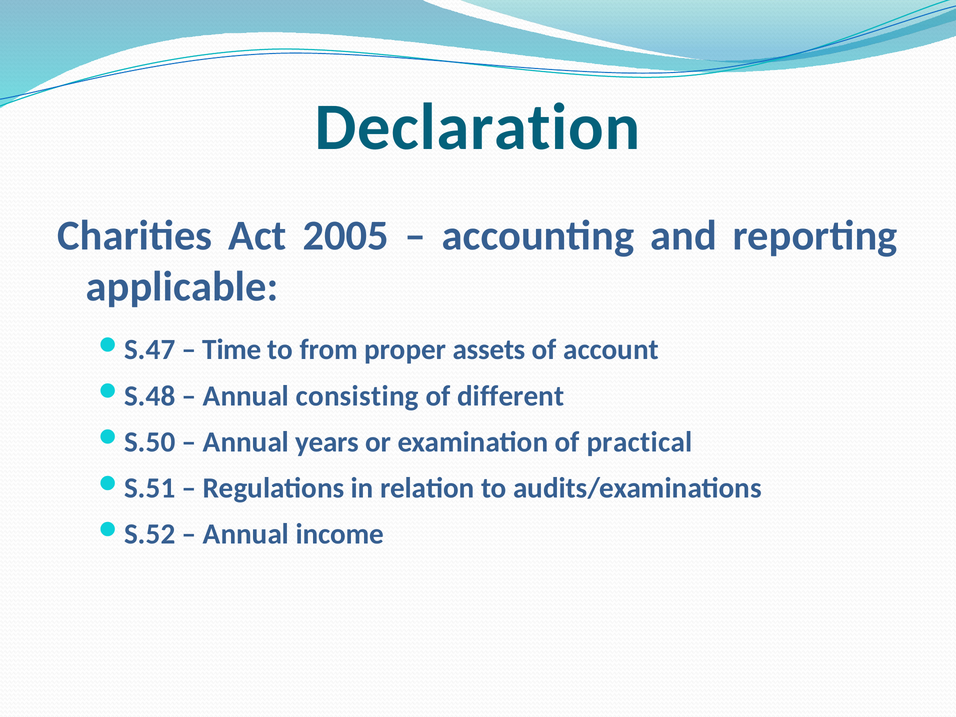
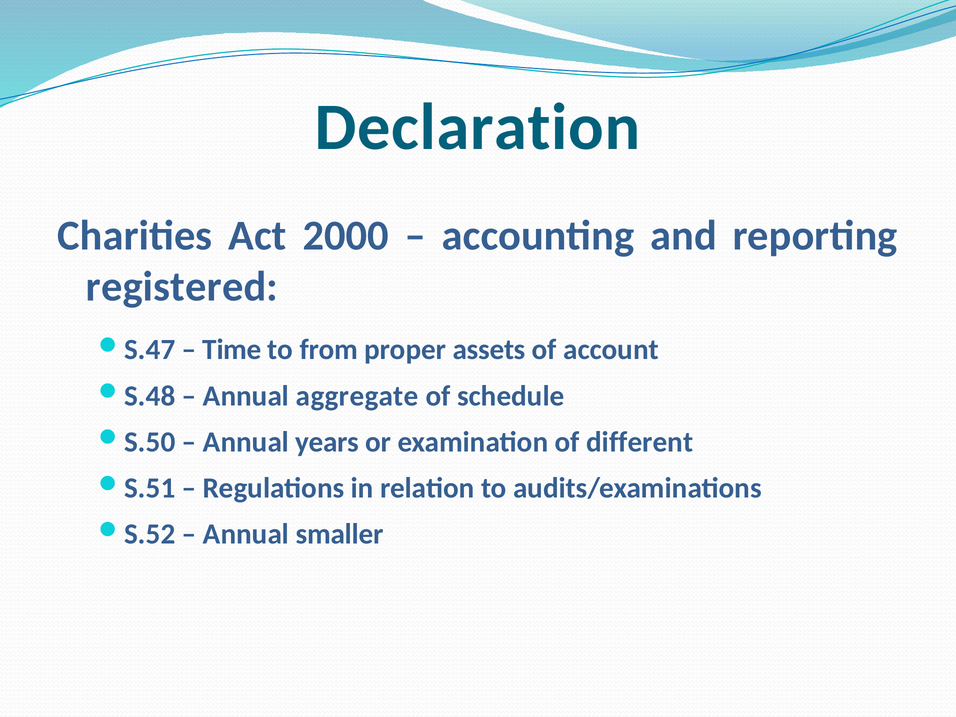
2005: 2005 -> 2000 (346, 236)
applicable: applicable -> registered (182, 287)
consisting: consisting -> aggregate (357, 396)
different: different -> schedule (511, 396)
practical: practical -> different (640, 442)
income: income -> smaller (340, 534)
